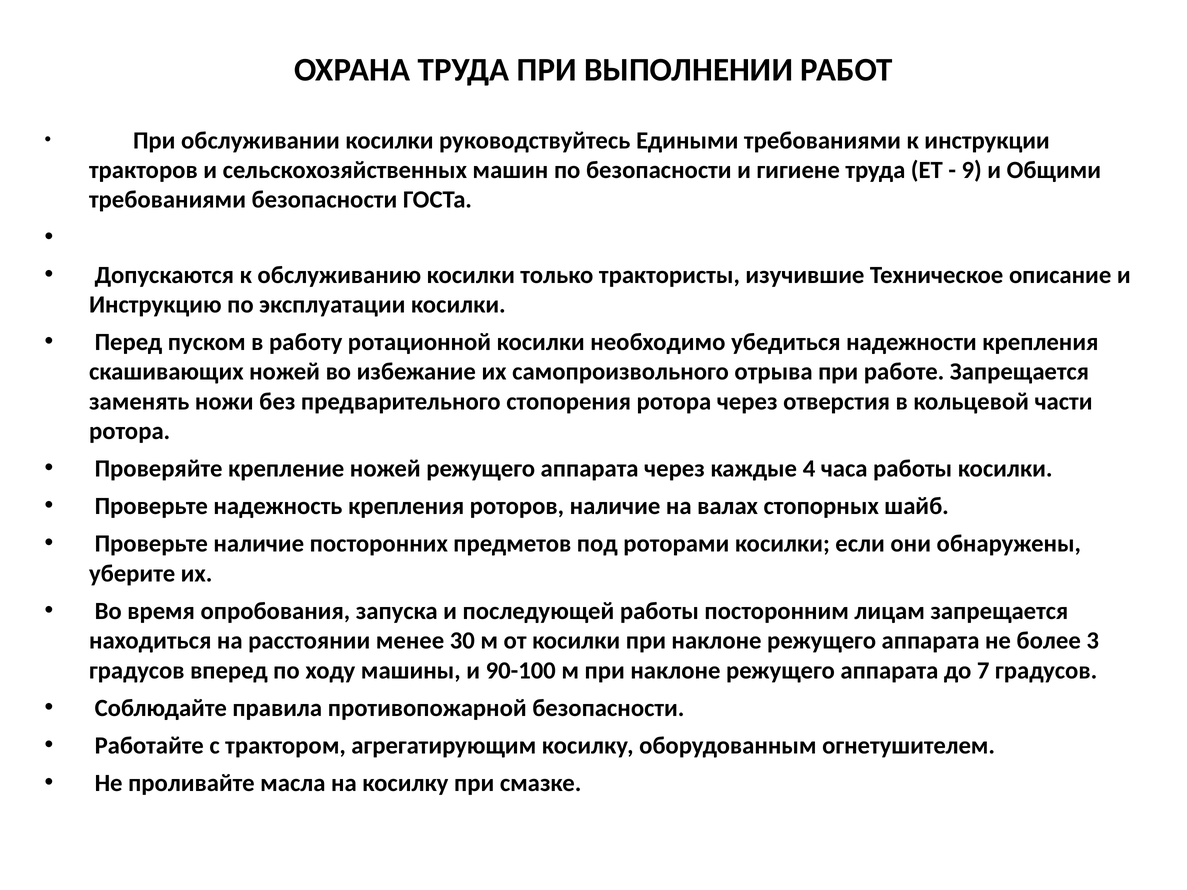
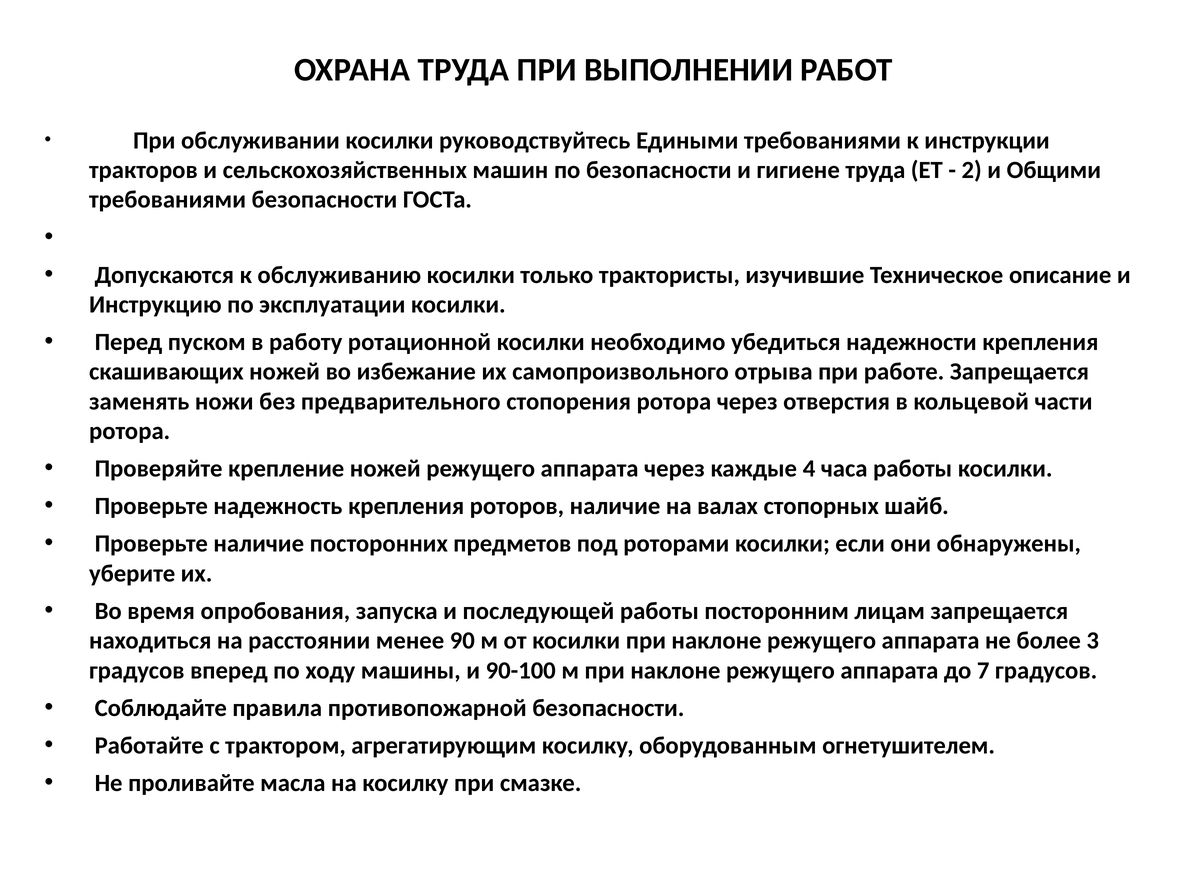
9: 9 -> 2 (972, 170)
30: 30 -> 90 (462, 641)
